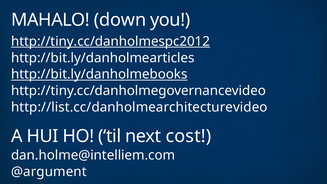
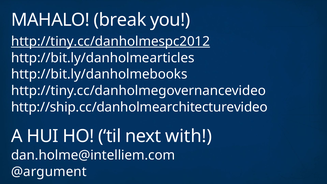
down: down -> break (120, 20)
http://bit.ly/danholmebooks underline: present -> none (99, 74)
http://list.cc/danholmearchitecturevideo: http://list.cc/danholmearchitecturevideo -> http://ship.cc/danholmearchitecturevideo (139, 107)
cost: cost -> with (189, 136)
